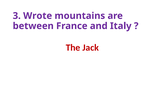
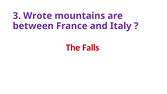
Jack: Jack -> Falls (91, 48)
